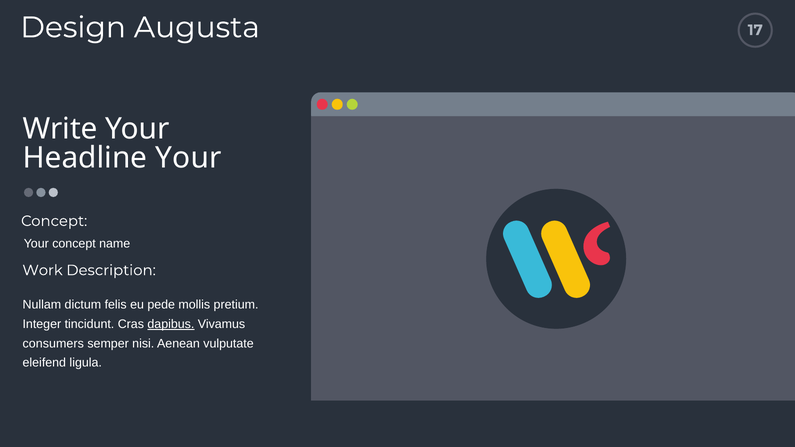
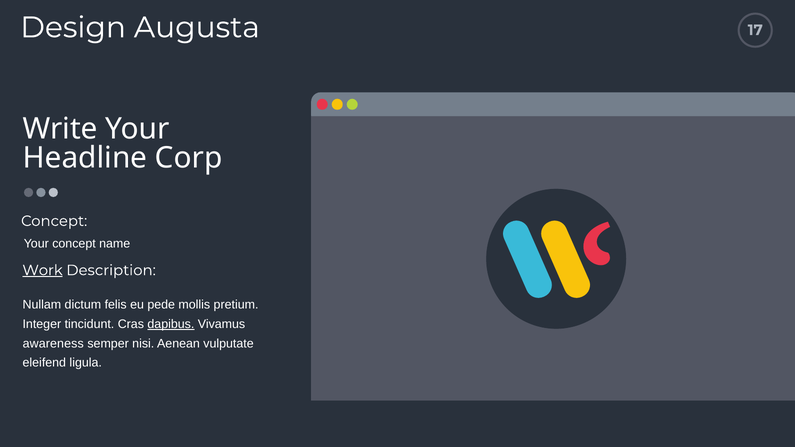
Headline Your: Your -> Corp (189, 158)
Work underline: none -> present (43, 270)
consumers: consumers -> awareness (53, 344)
